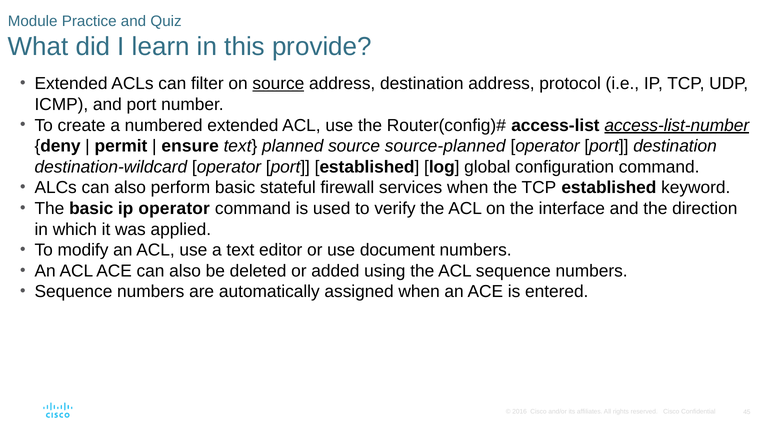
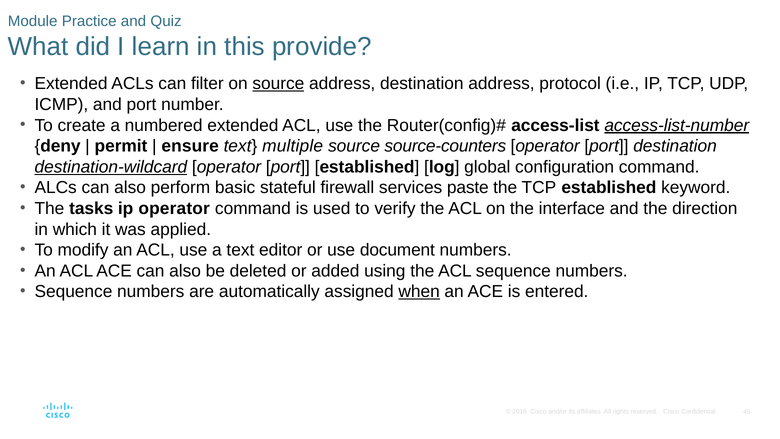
planned: planned -> multiple (293, 146)
source-planned: source-planned -> source-counters (445, 146)
destination-wildcard underline: none -> present (111, 167)
services when: when -> paste (468, 188)
The basic: basic -> tasks (91, 208)
when underline: none -> present (419, 292)
